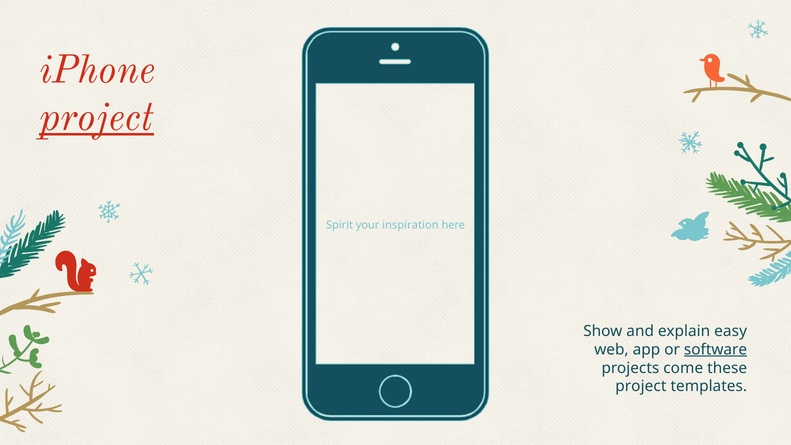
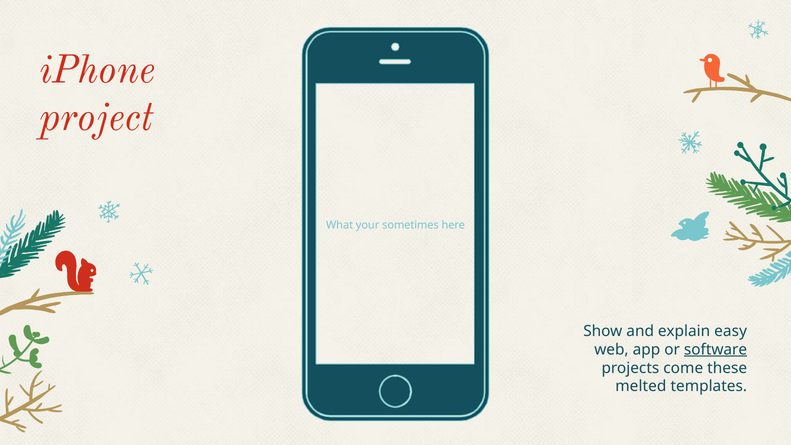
project underline: present -> none (97, 117)
Spirit: Spirit -> What (340, 225)
inspiration: inspiration -> sometimes (410, 225)
project: project -> melted (641, 386)
